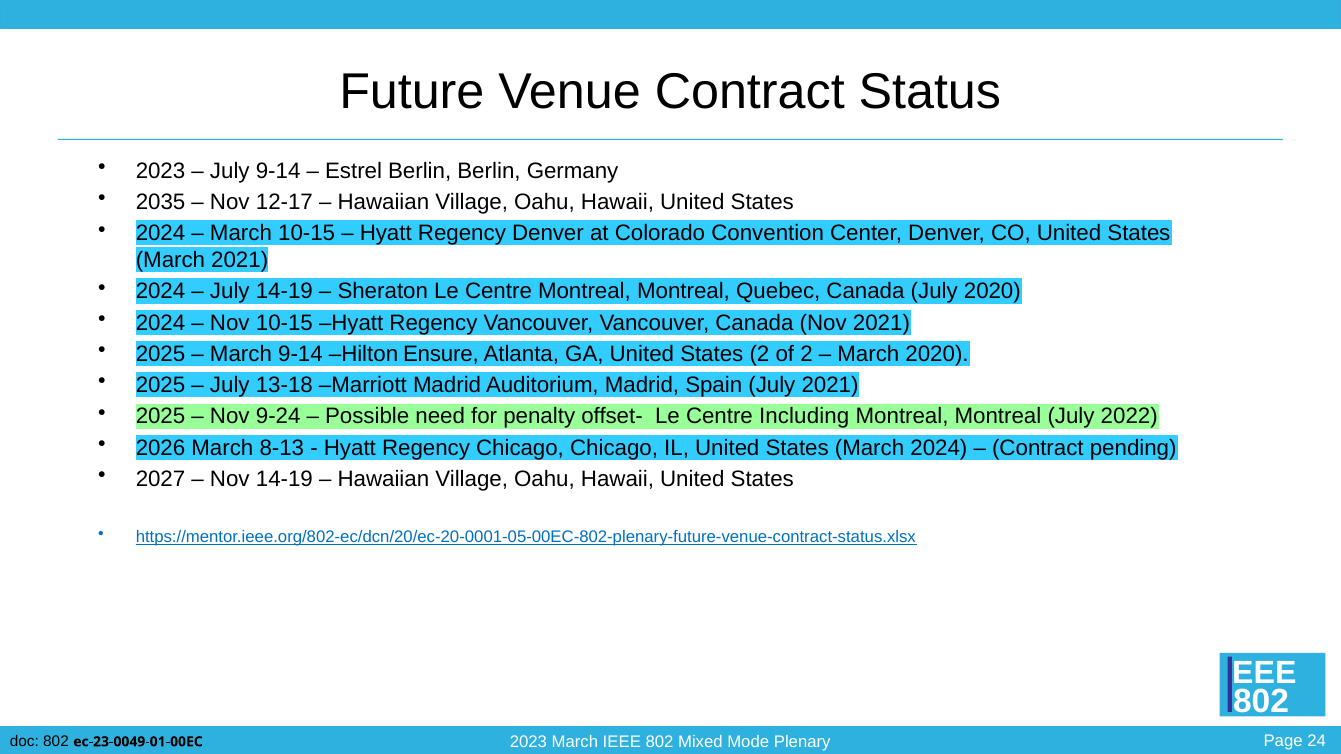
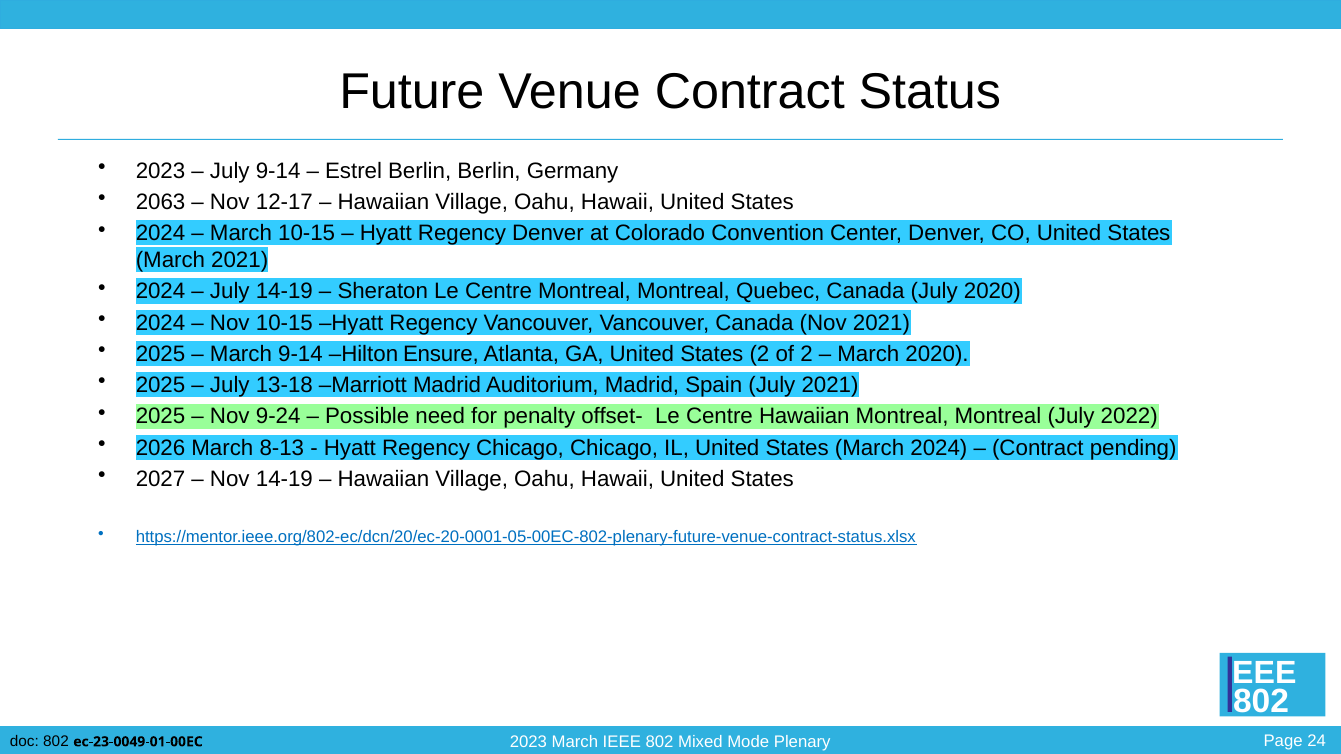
2035: 2035 -> 2063 (161, 202)
Centre Including: Including -> Hawaiian (804, 417)
